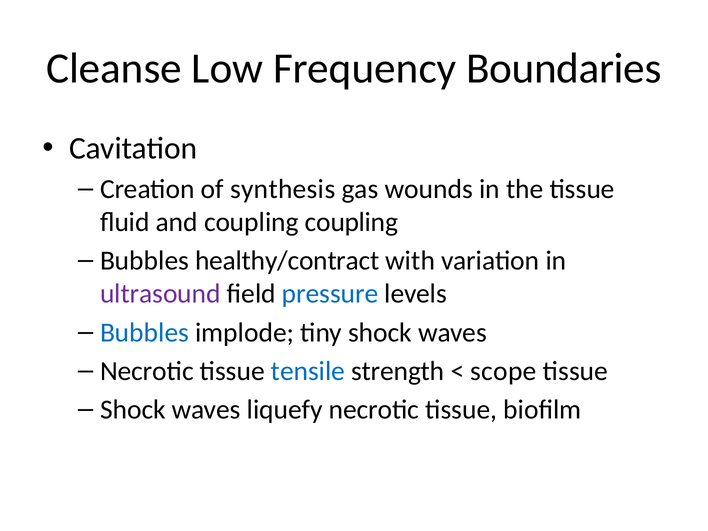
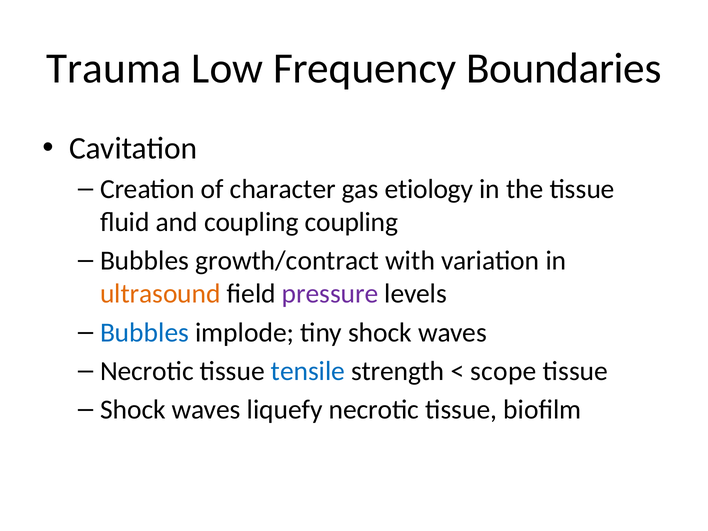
Cleanse: Cleanse -> Trauma (114, 69)
synthesis: synthesis -> character (283, 189)
wounds: wounds -> etiology (429, 189)
healthy/contract: healthy/contract -> growth/contract (287, 261)
ultrasound colour: purple -> orange (160, 294)
pressure colour: blue -> purple (330, 294)
